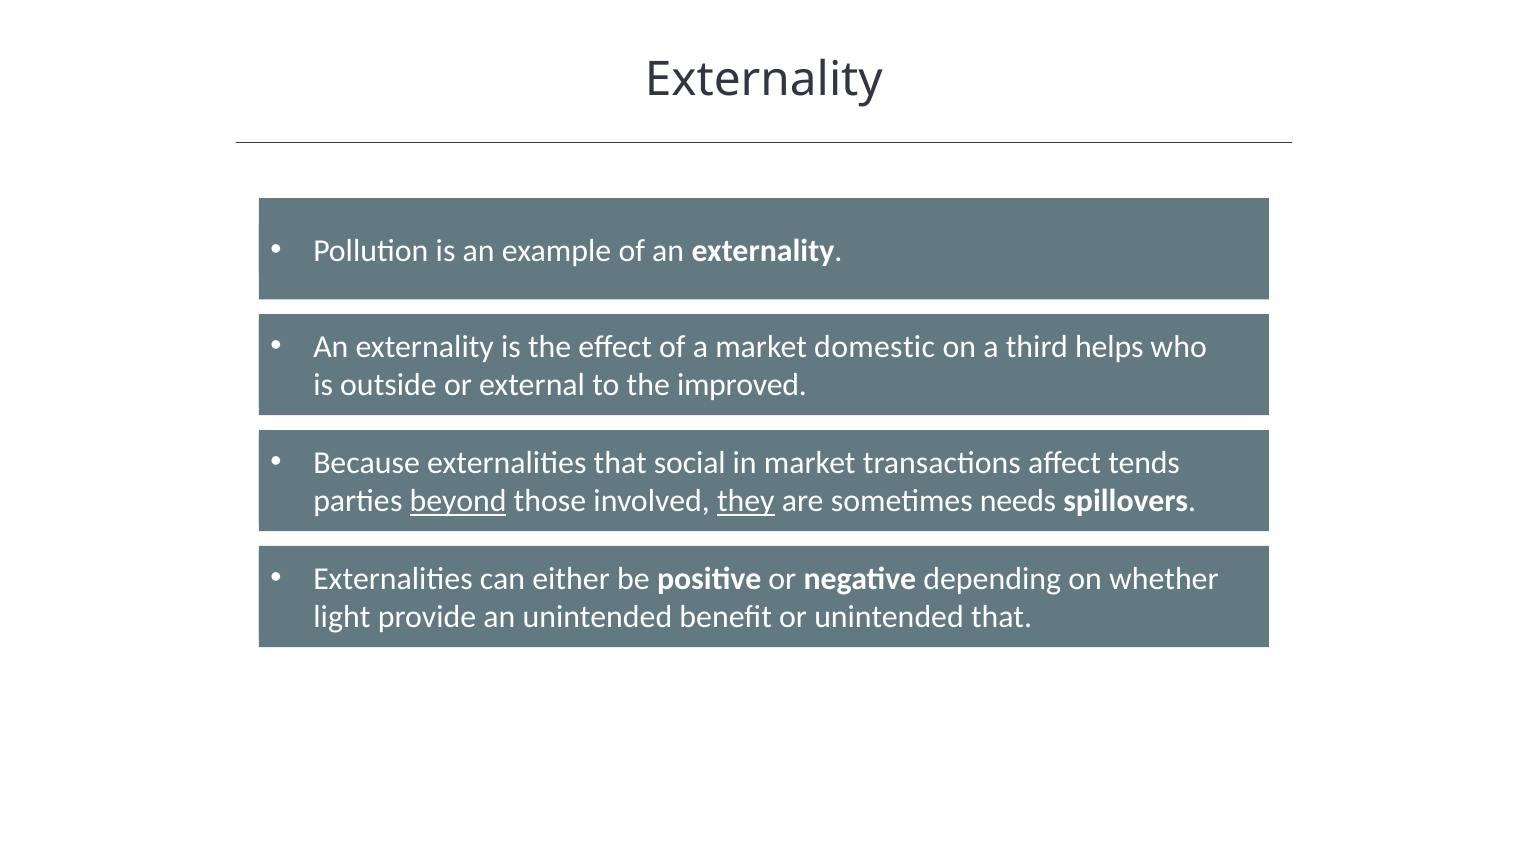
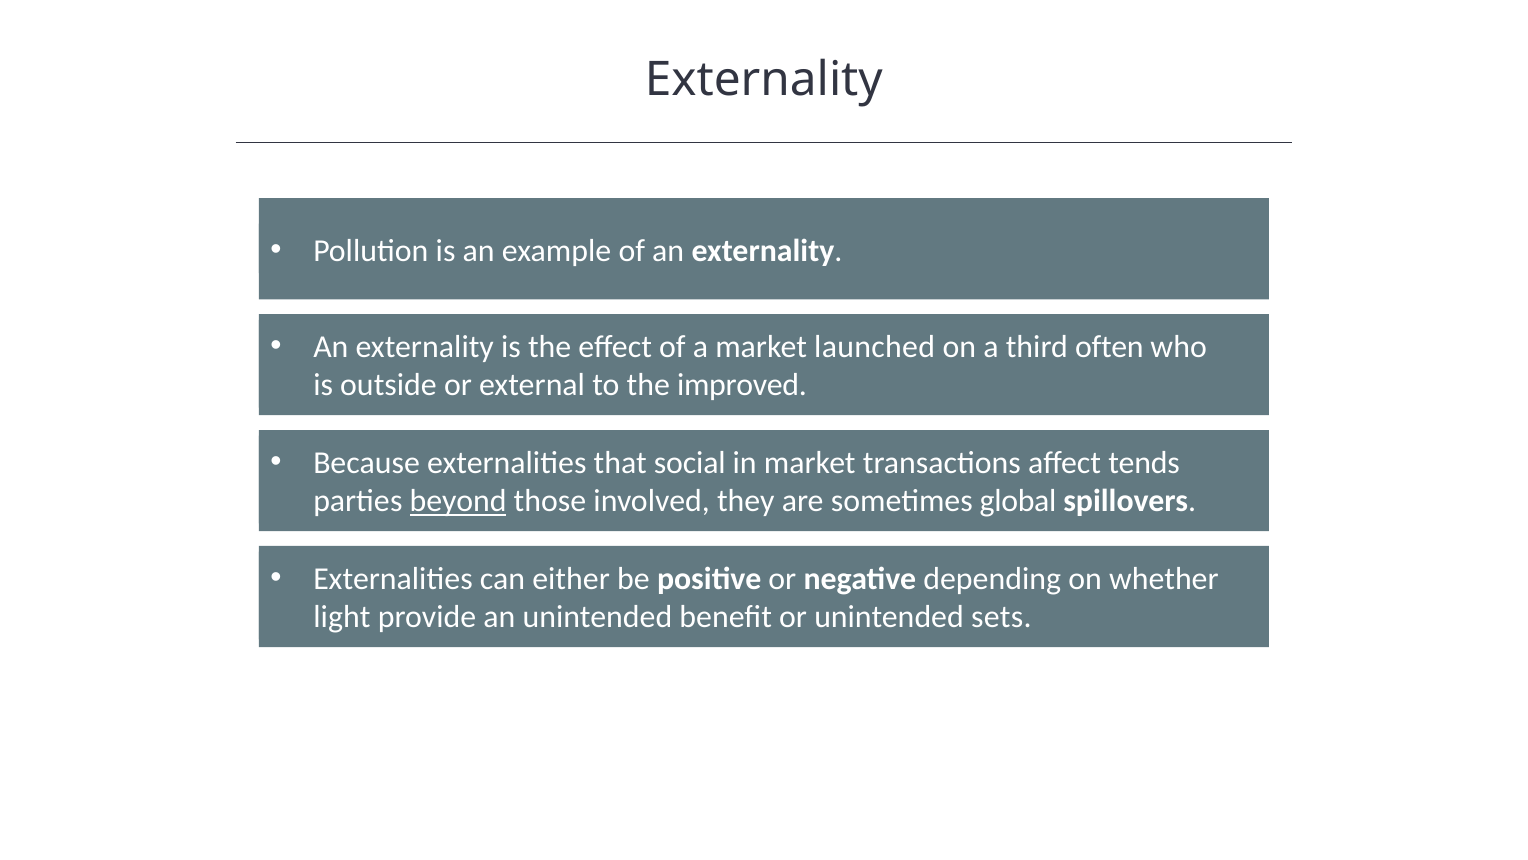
domestic: domestic -> launched (875, 347)
helps: helps -> often (1109, 347)
they underline: present -> none (746, 501)
needs: needs -> global (1018, 501)
unintended that: that -> sets (1001, 616)
